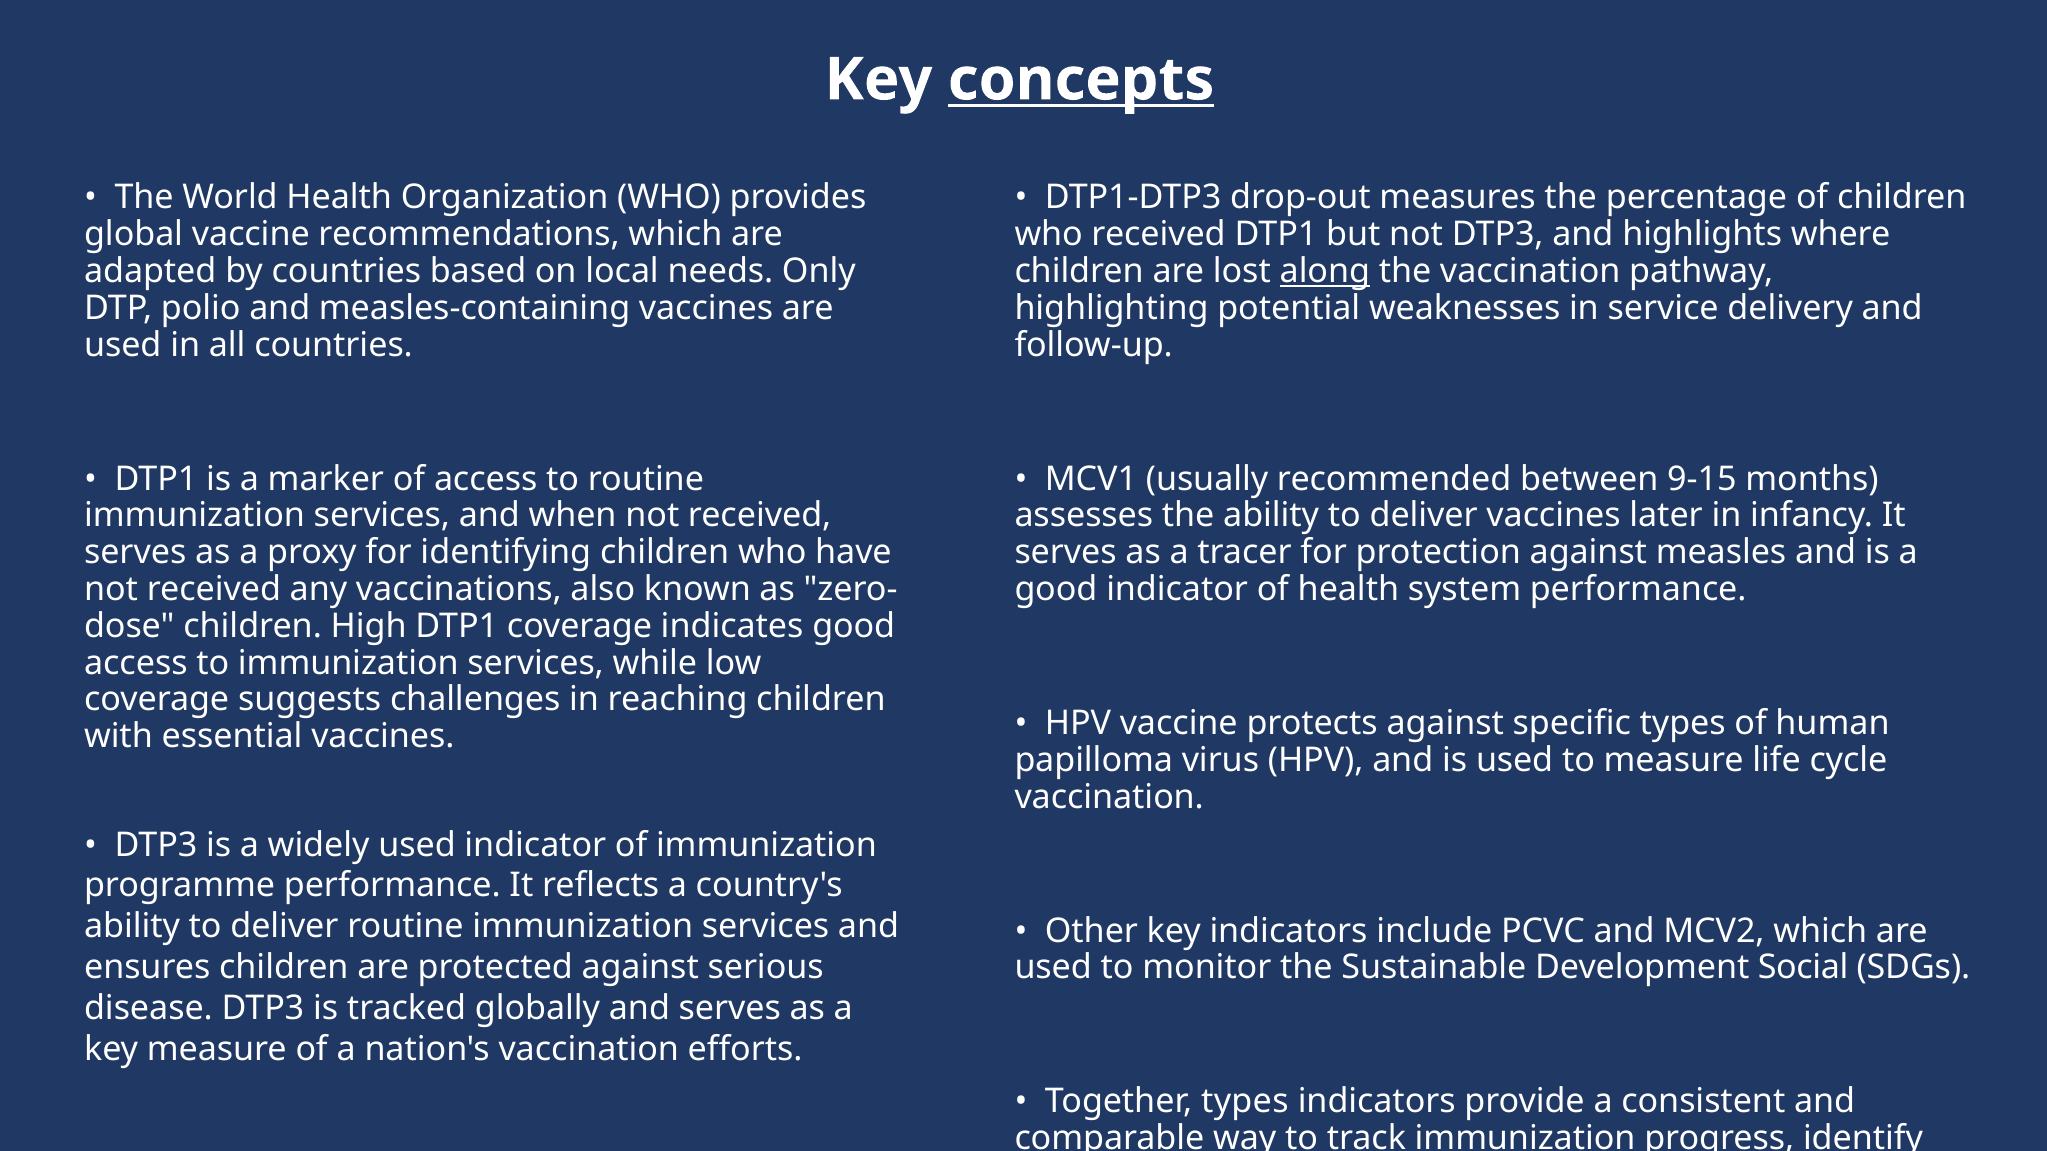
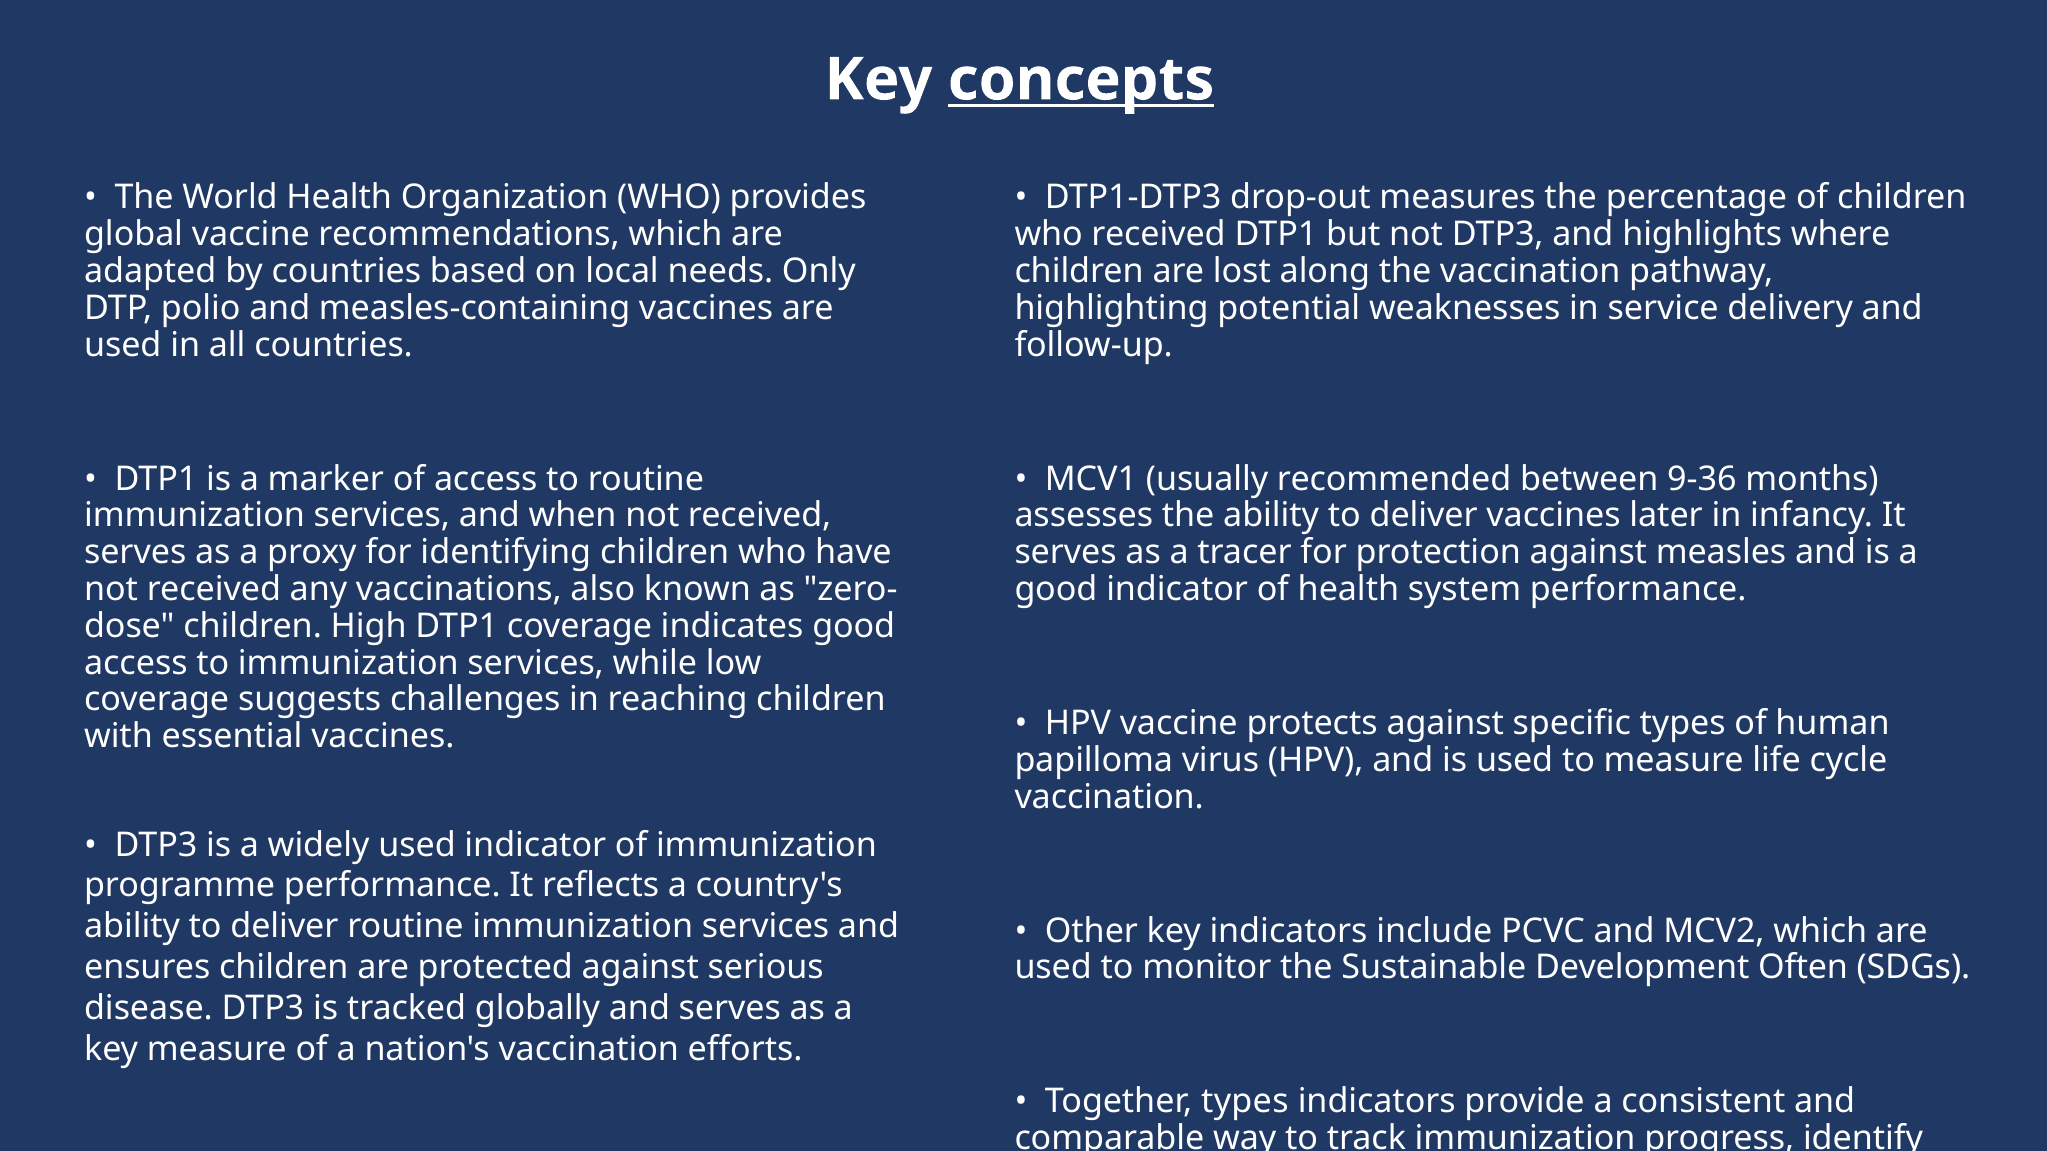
along underline: present -> none (1325, 271)
9-15: 9-15 -> 9-36 (1702, 479)
Social: Social -> Often (1803, 968)
